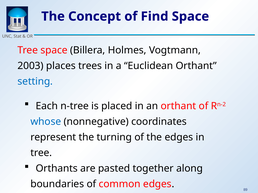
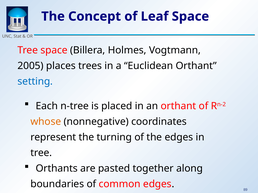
Find: Find -> Leaf (155, 16)
2003: 2003 -> 2005 (31, 66)
whose colour: blue -> orange (46, 122)
